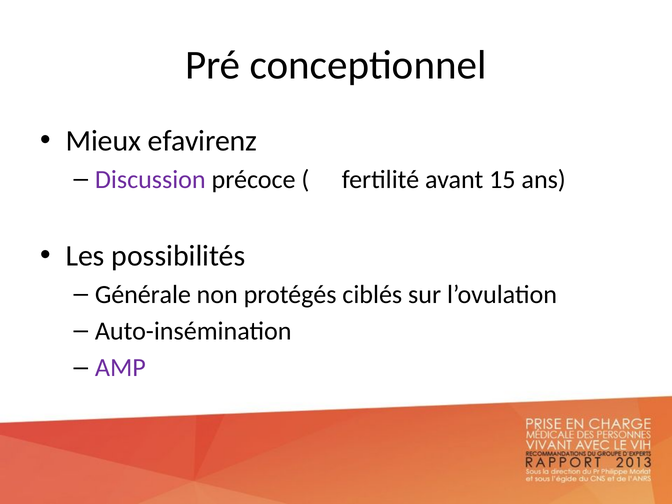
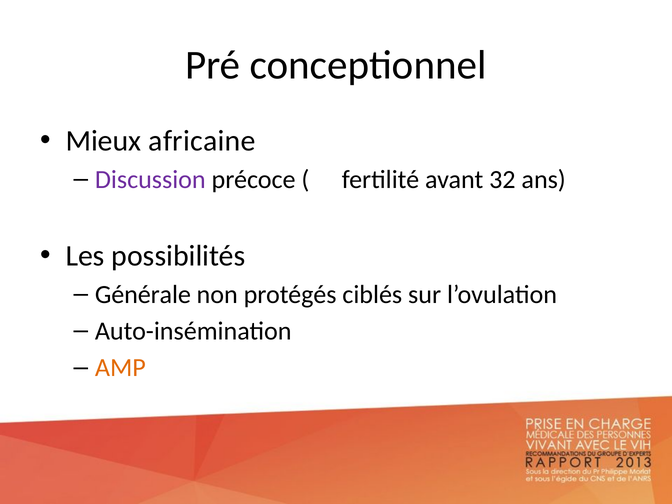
efavirenz: efavirenz -> africaine (202, 141)
15: 15 -> 32 (502, 180)
AMP colour: purple -> orange (120, 368)
